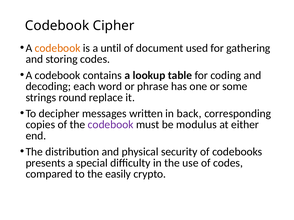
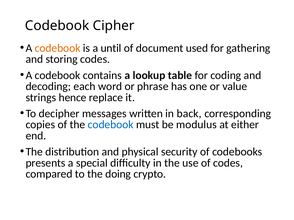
some: some -> value (235, 87)
round: round -> hence (73, 98)
codebook colour: purple -> blue (111, 125)
easily: easily -> doing (118, 174)
